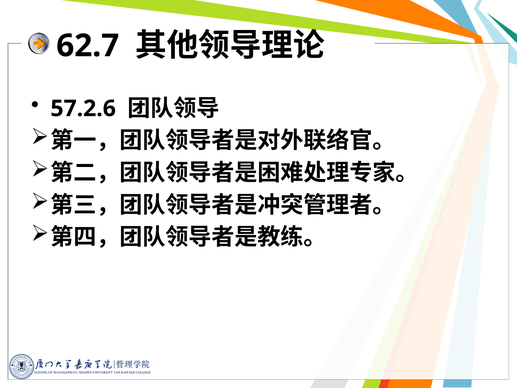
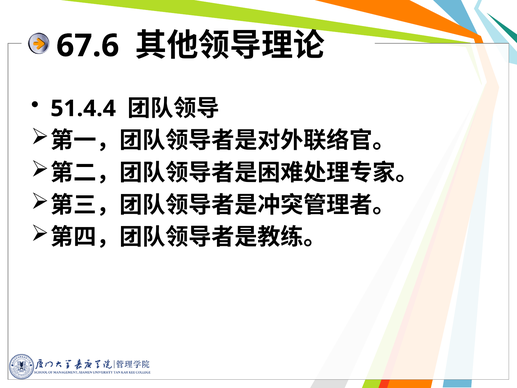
62.7: 62.7 -> 67.6 (88, 46)
57.2.6: 57.2.6 -> 51.4.4 (83, 108)
